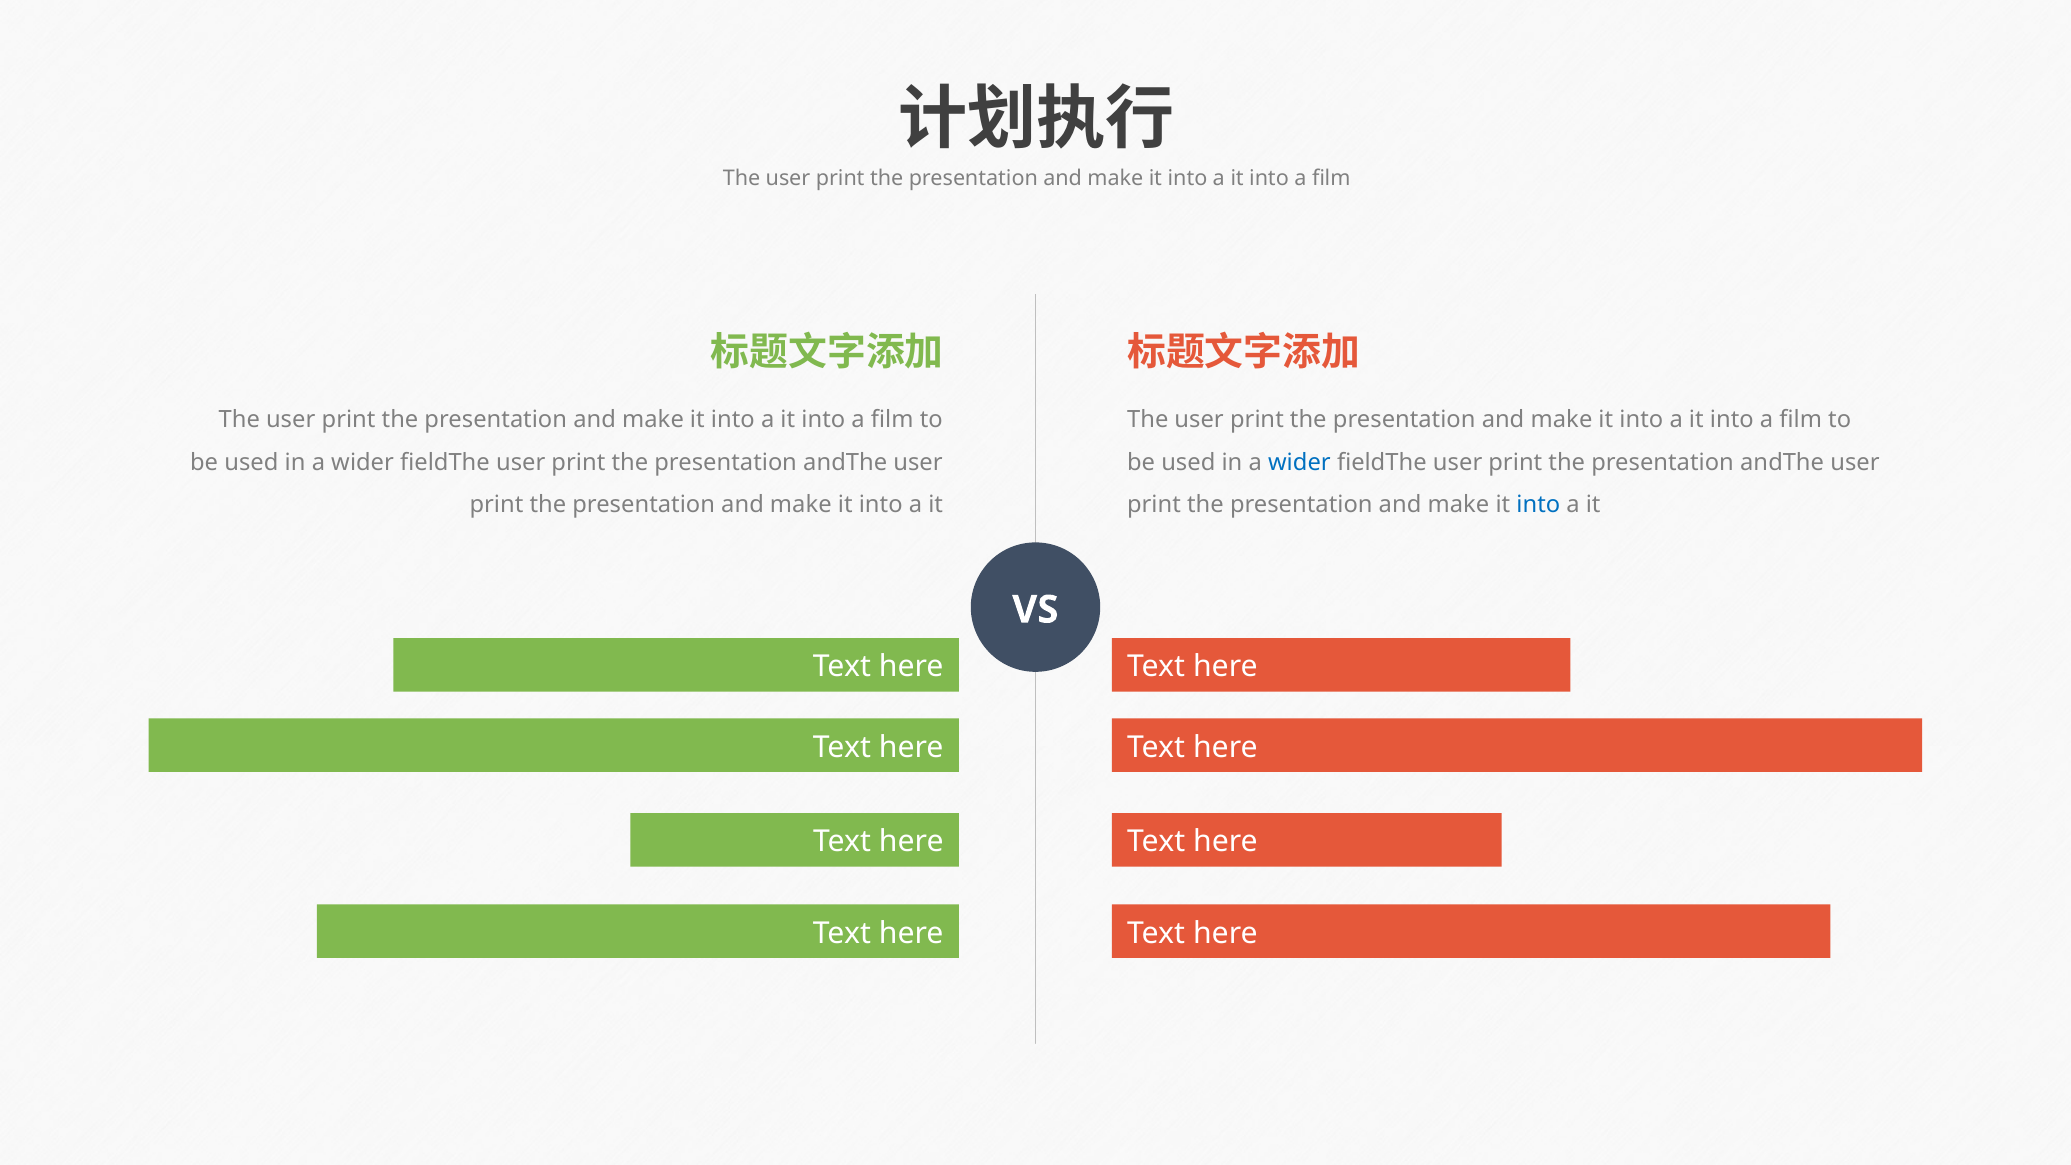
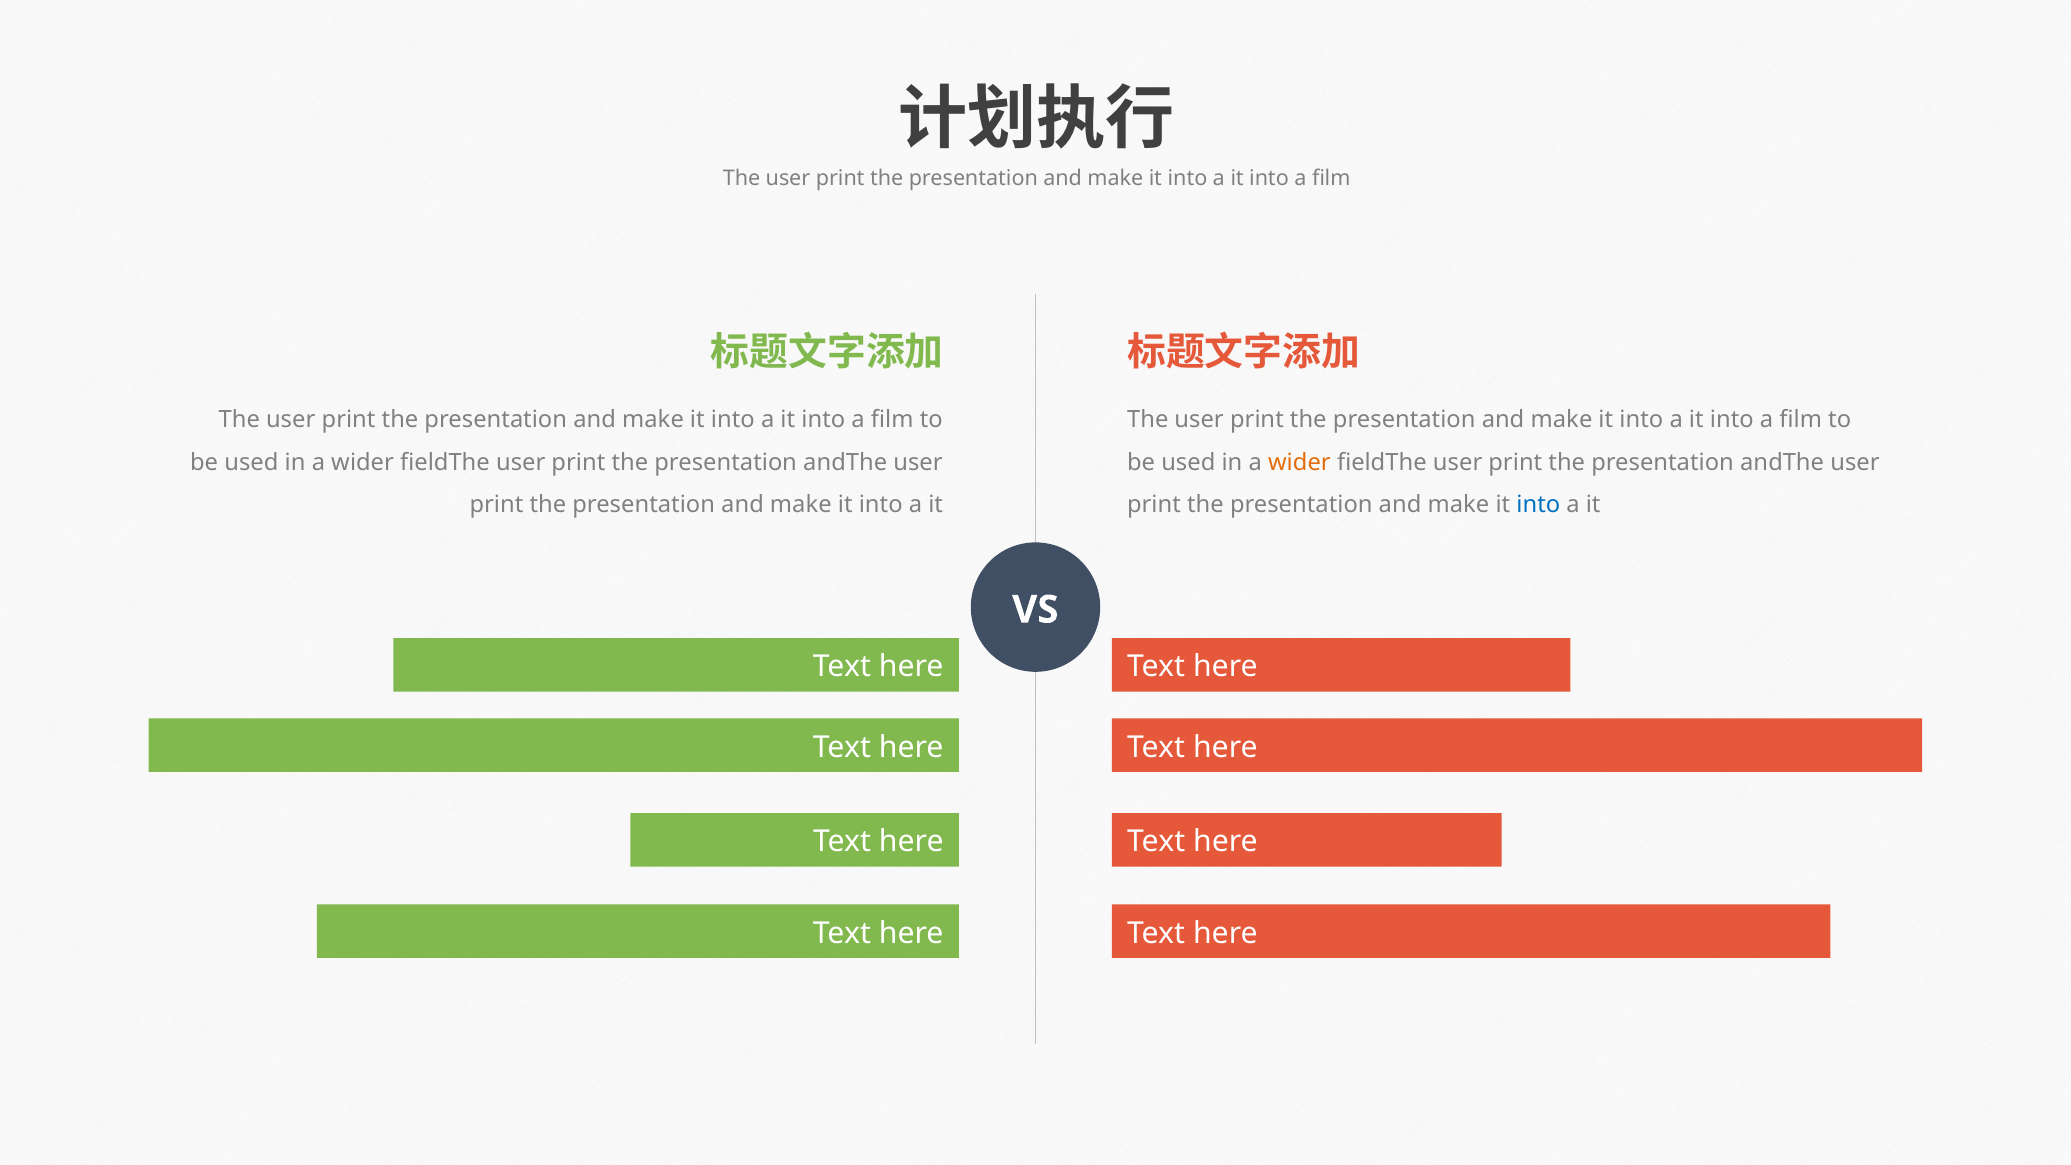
wider colour: blue -> orange (1299, 462)
